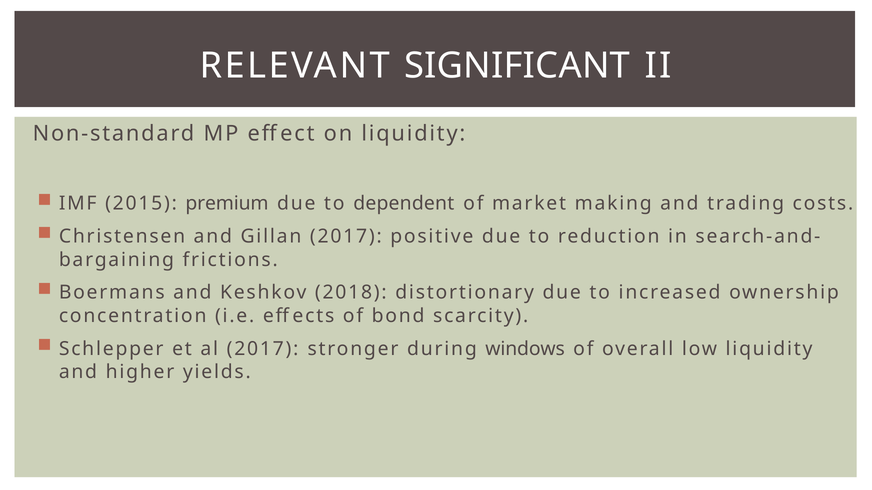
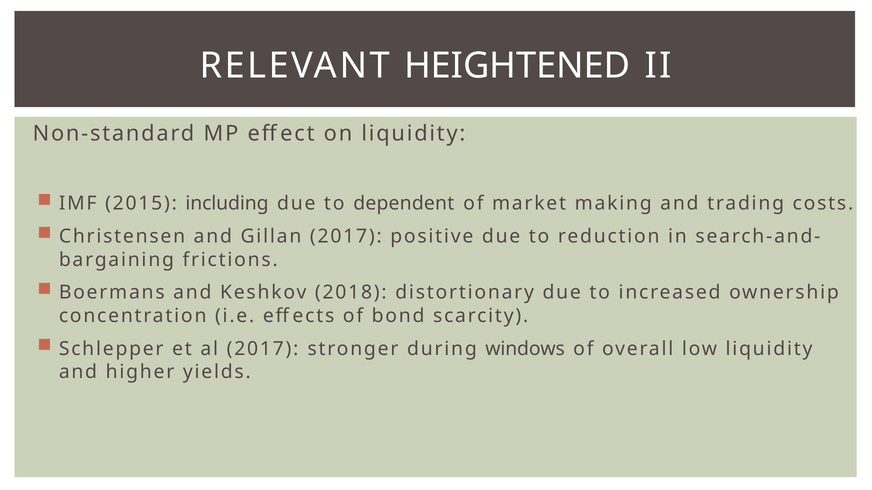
SIGNIFICANT: SIGNIFICANT -> HEIGHTENED (517, 66)
premium: premium -> including (227, 204)
